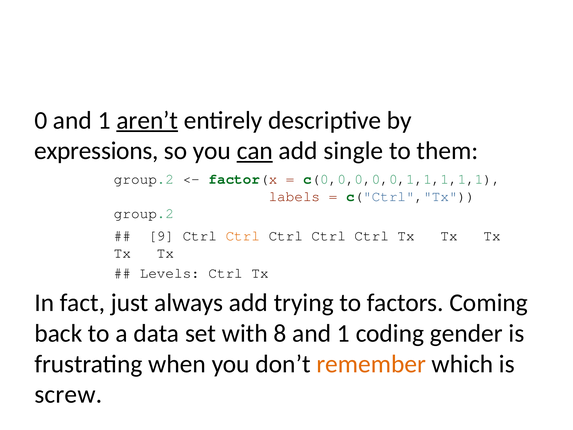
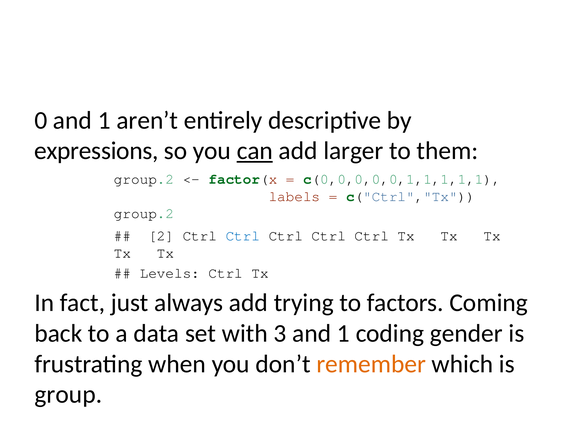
aren’t underline: present -> none (147, 120)
single: single -> larger (353, 151)
9: 9 -> 2 (161, 236)
Ctrl colour: orange -> blue (243, 236)
8: 8 -> 3 (280, 333)
screw: screw -> group (68, 394)
